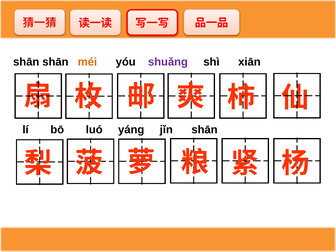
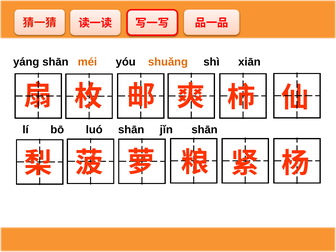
shān: shān -> yáng (26, 62)
shuǎng colour: purple -> orange (168, 62)
luó yáng: yáng -> shān (131, 130)
